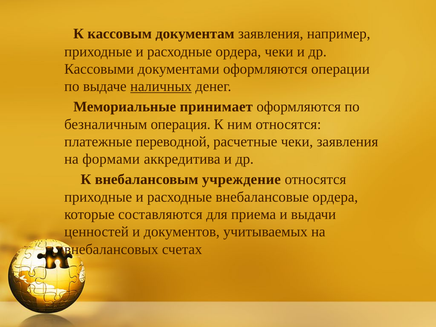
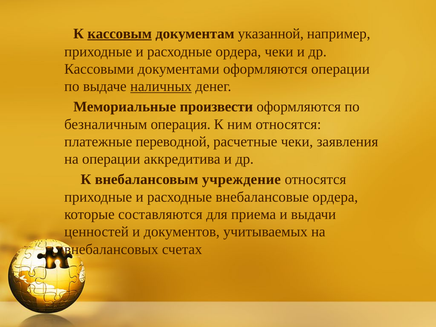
кассовым underline: none -> present (120, 34)
документам заявления: заявления -> указанной (271, 34)
принимает: принимает -> произвести (216, 107)
на формами: формами -> операции (111, 159)
